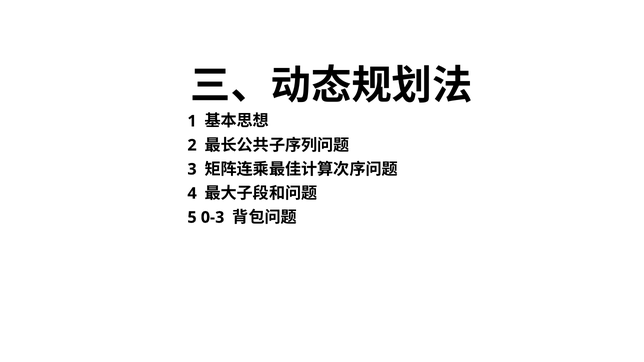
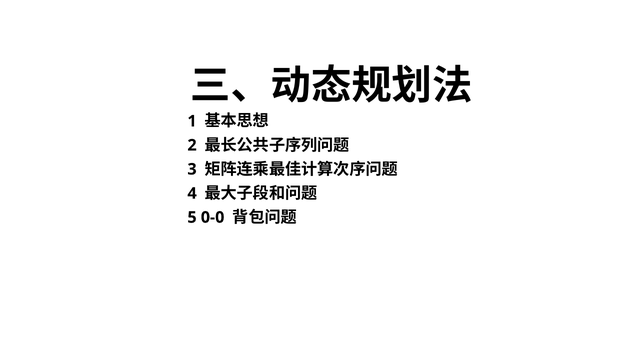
0-3: 0-3 -> 0-0 (213, 218)
